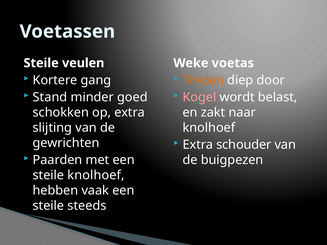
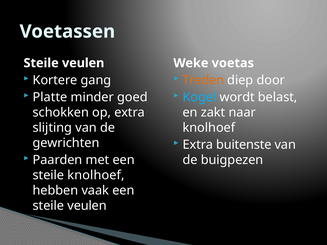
Stand: Stand -> Platte (50, 97)
Kogel colour: pink -> light blue (199, 97)
schouder: schouder -> buitenste (244, 145)
steeds: steeds -> veulen (87, 206)
